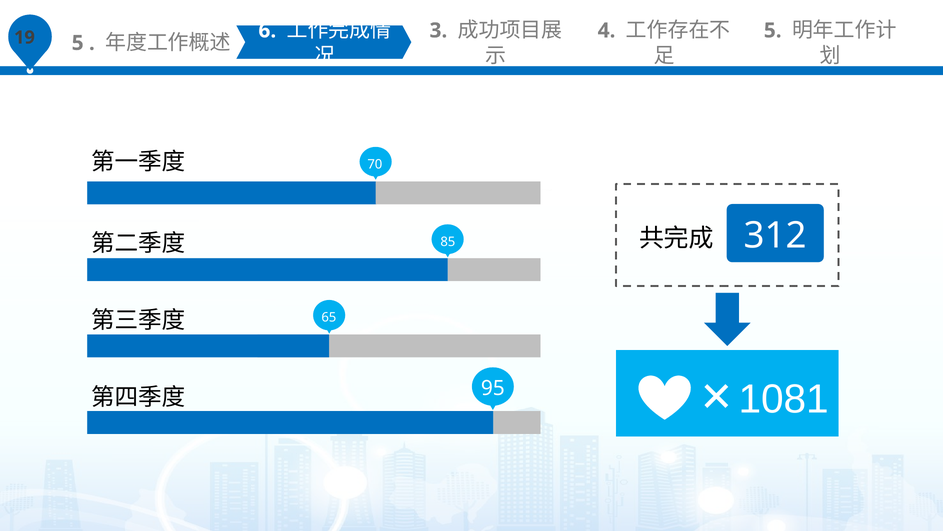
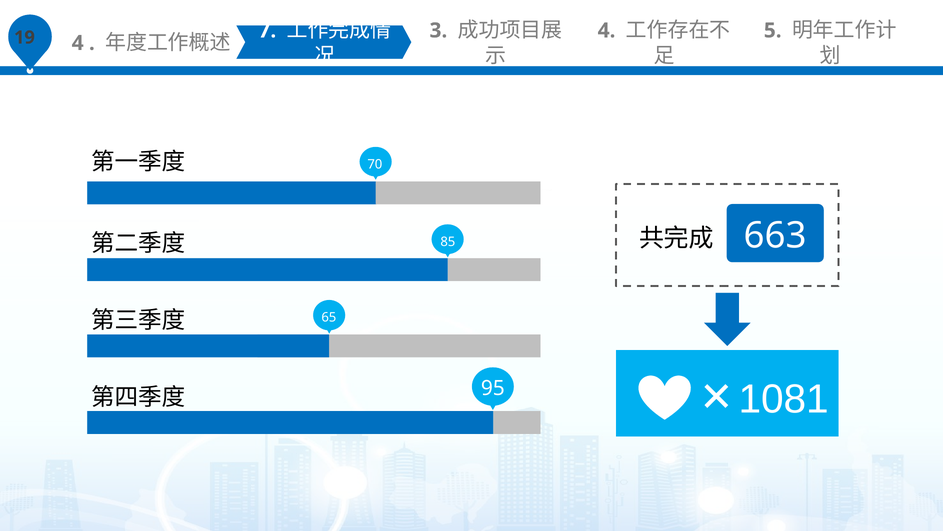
5: 5 -> 4 (78, 43)
6: 6 -> 7 (267, 30)
312: 312 -> 663 (775, 235)
